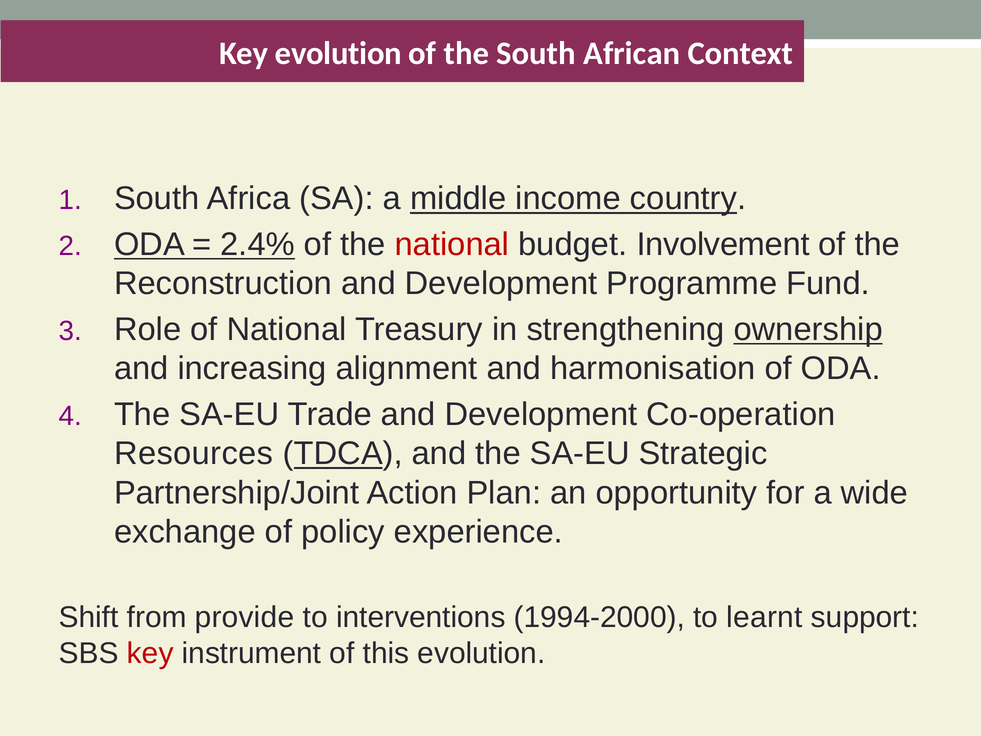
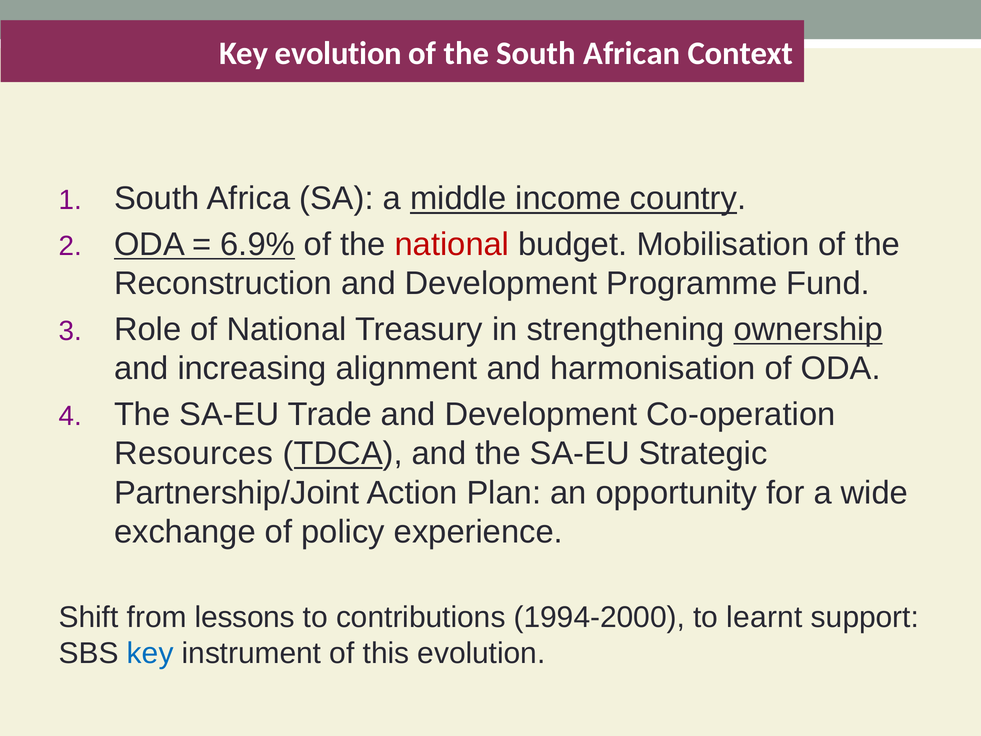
2.4%: 2.4% -> 6.9% (258, 244)
Involvement: Involvement -> Mobilisation (723, 244)
provide: provide -> lessons (245, 617)
interventions: interventions -> contributions (421, 617)
key colour: red -> blue (150, 653)
